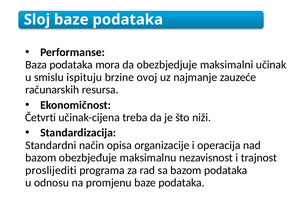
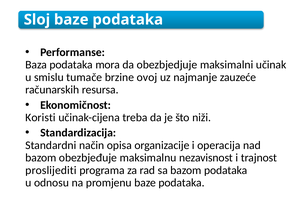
ispituju: ispituju -> tumače (84, 77)
Četvrti: Četvrti -> Koristi (40, 118)
